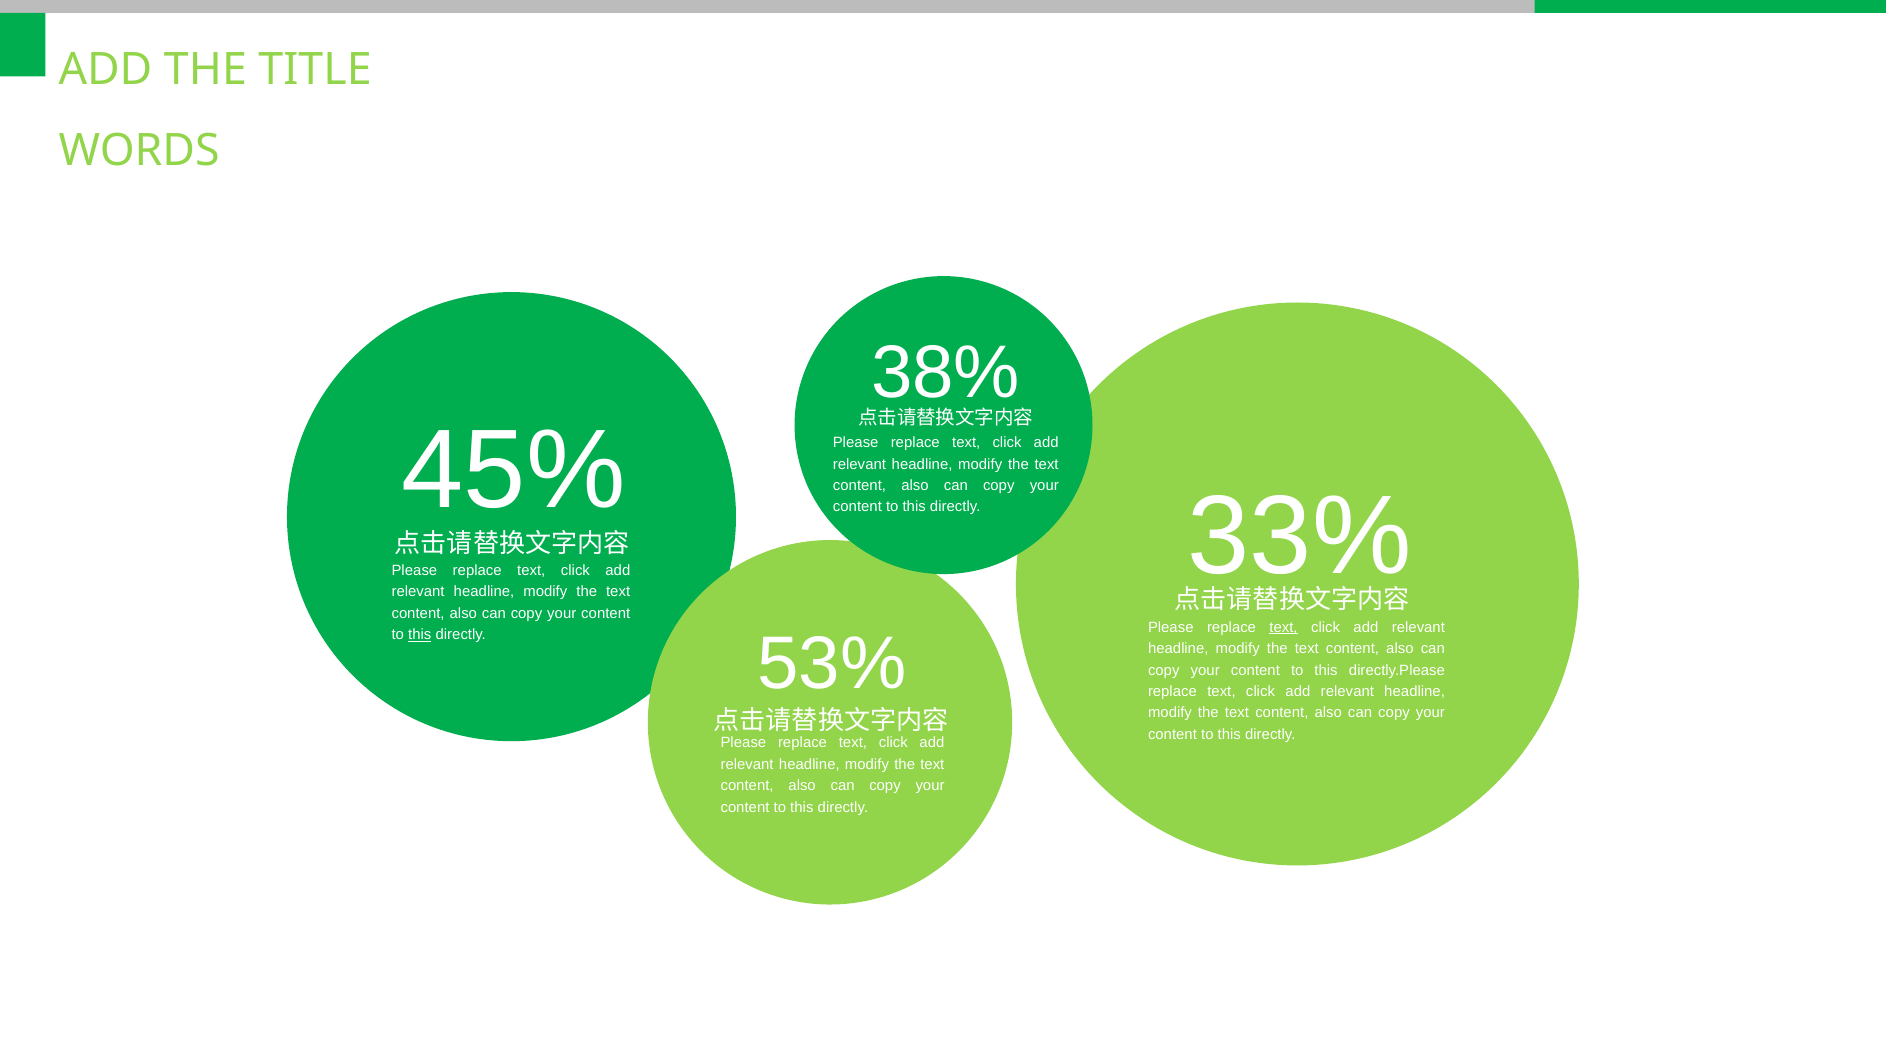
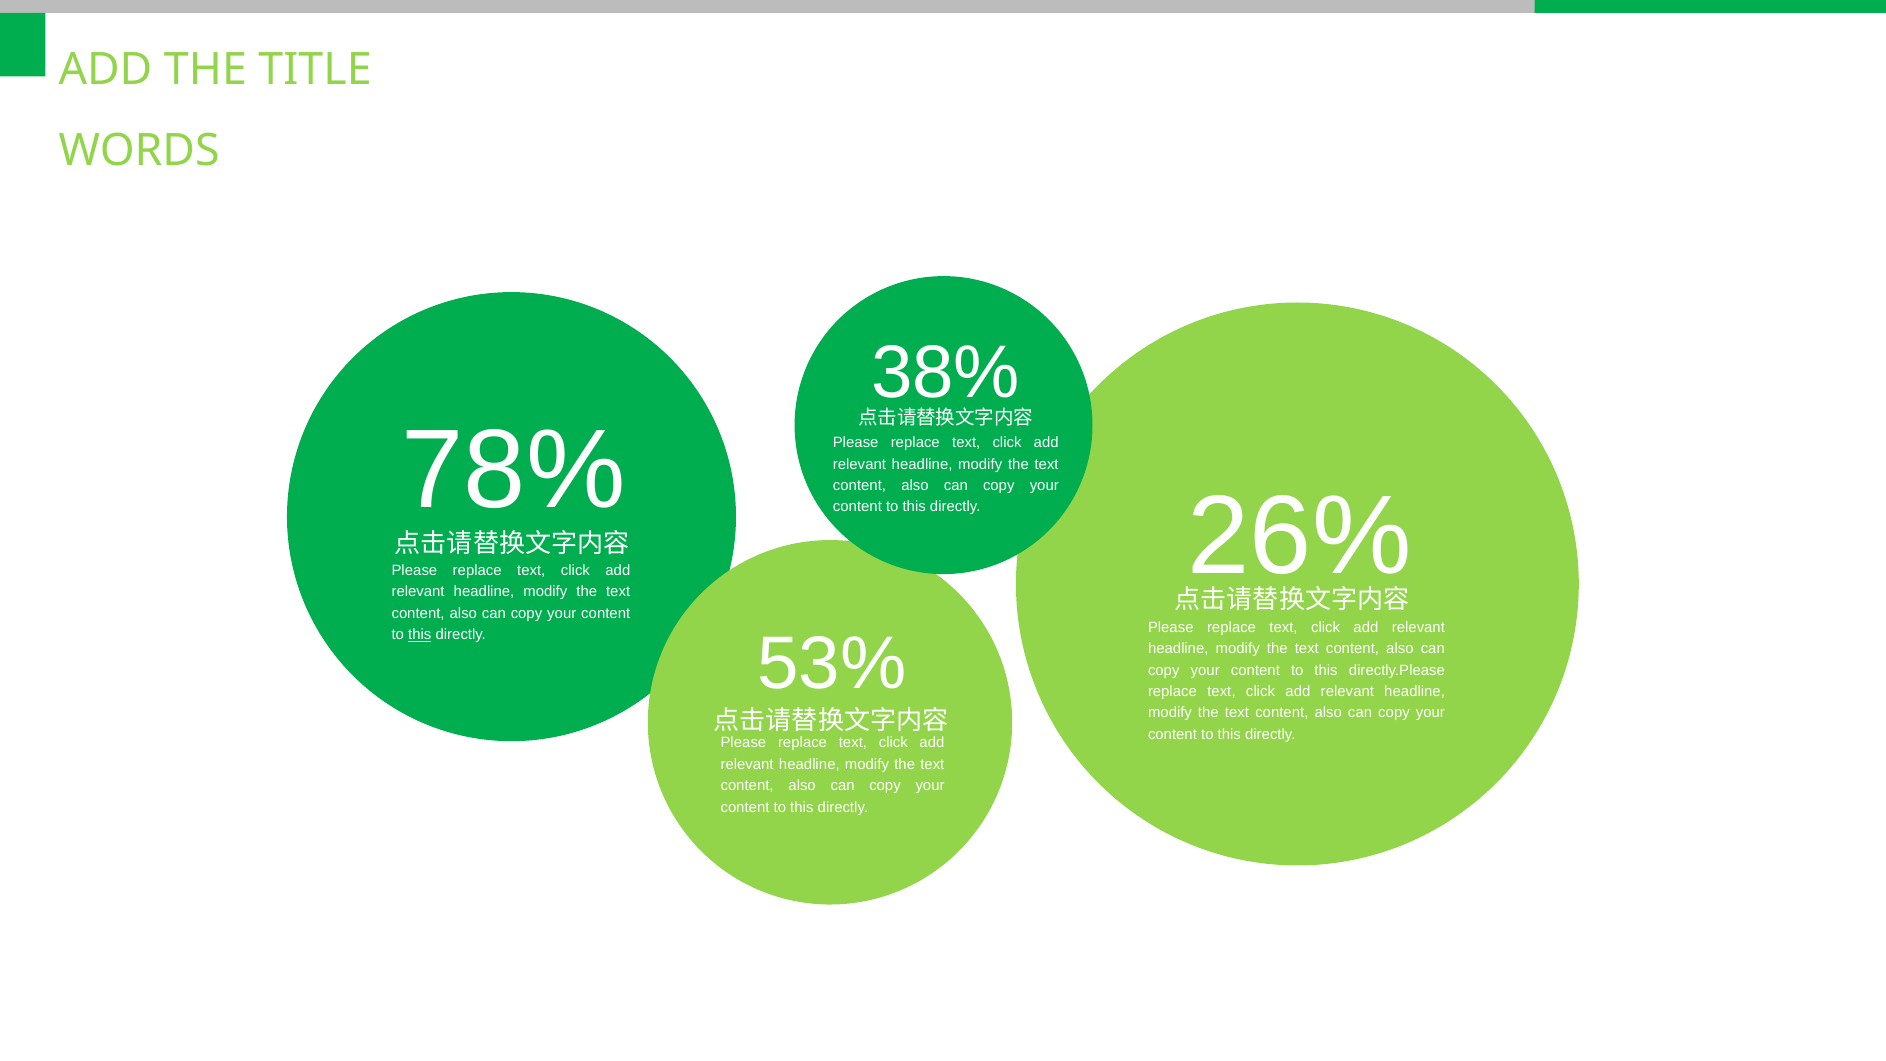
45%: 45% -> 78% (514, 471)
33%: 33% -> 26% (1300, 537)
text underline: present -> none (1284, 627)
